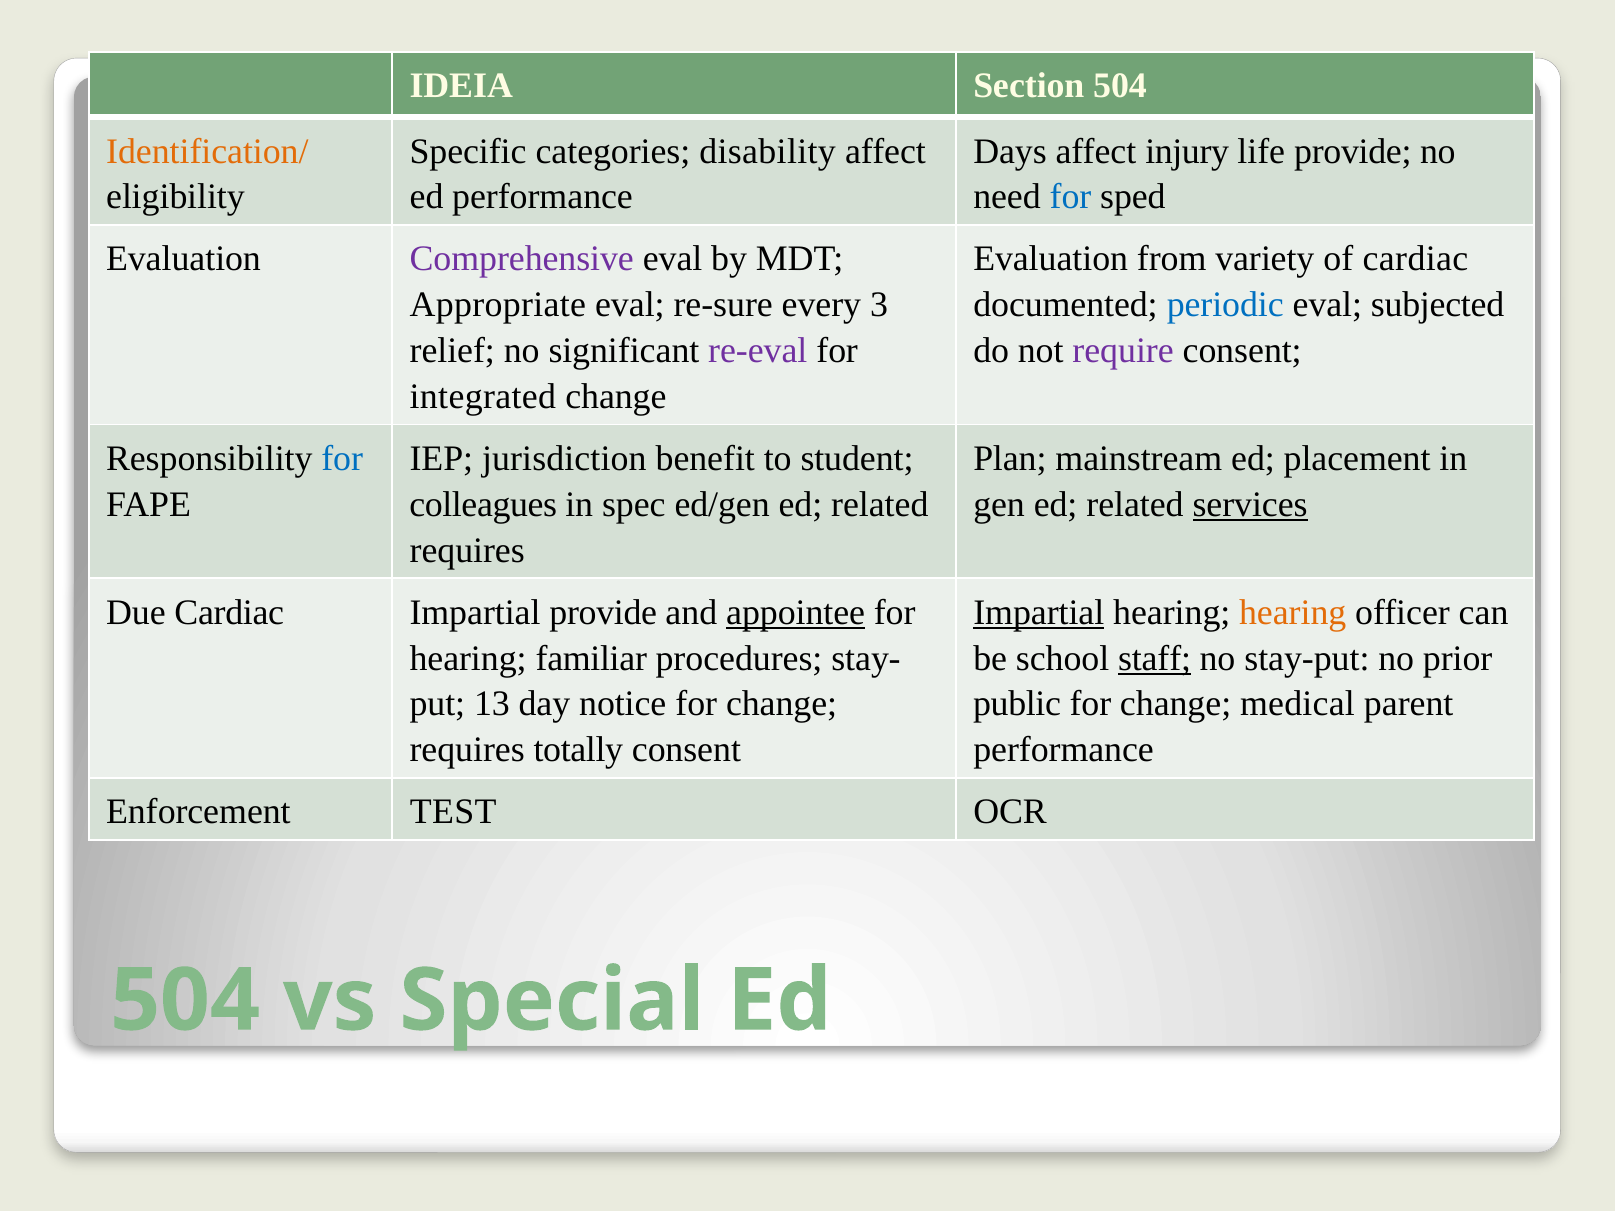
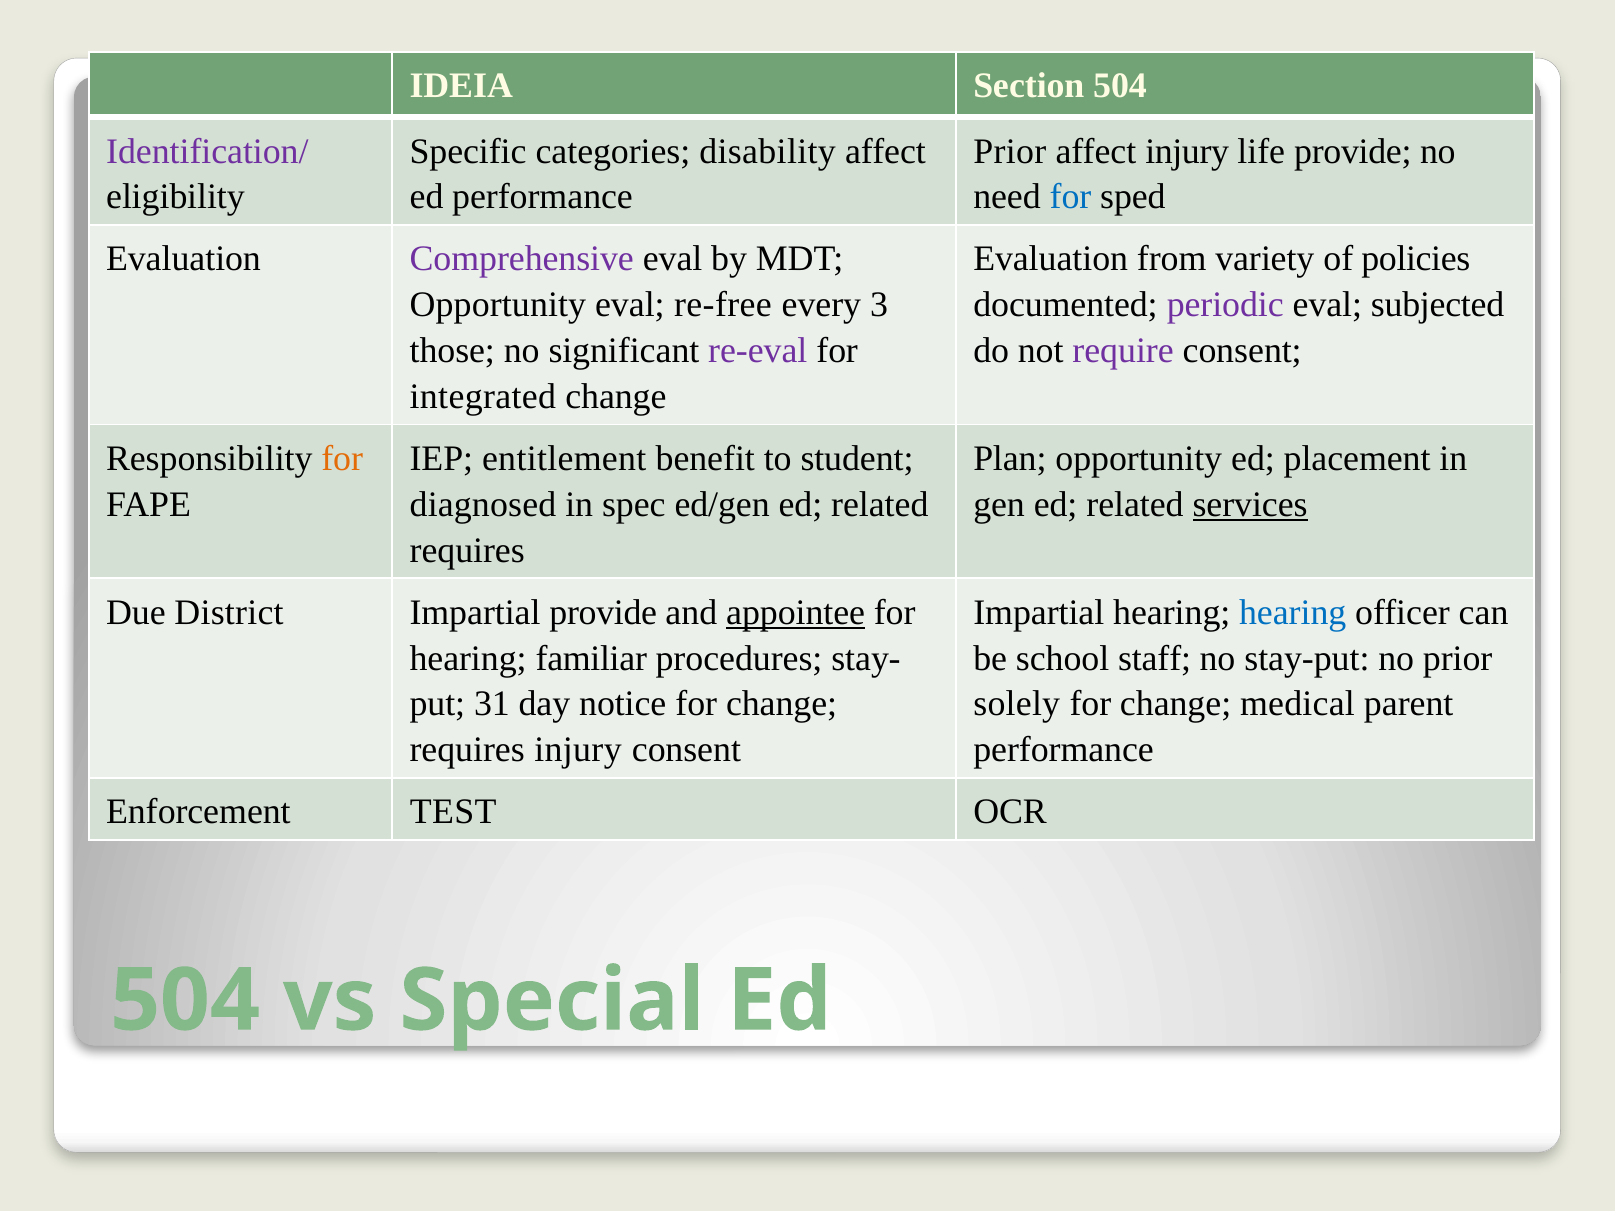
Identification/ colour: orange -> purple (207, 151)
Days: Days -> Prior (1010, 151)
of cardiac: cardiac -> policies (1416, 259)
Appropriate: Appropriate -> Opportunity (498, 305)
re-sure: re-sure -> re-free (723, 305)
periodic colour: blue -> purple (1225, 305)
relief: relief -> those (452, 351)
for colour: blue -> orange (342, 459)
jurisdiction: jurisdiction -> entitlement (564, 459)
Plan mainstream: mainstream -> opportunity (1139, 459)
colleagues: colleagues -> diagnosed (483, 505)
Due Cardiac: Cardiac -> District (229, 613)
Impartial underline: present -> none (1039, 613)
hearing colour: orange -> blue (1293, 613)
staff underline: present -> none (1155, 658)
13: 13 -> 31 (492, 704)
public: public -> solely (1017, 704)
requires totally: totally -> injury (578, 750)
